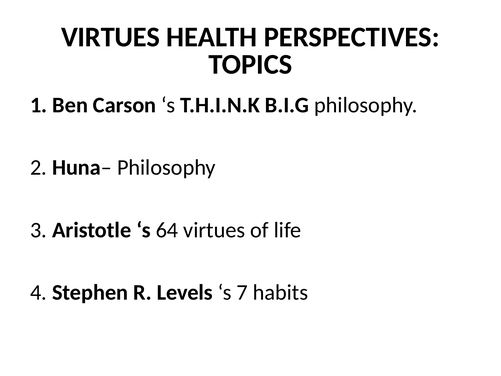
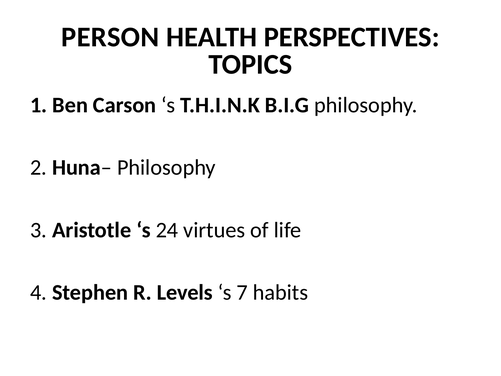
VIRTUES: VIRTUES -> PERSON (110, 37)
64: 64 -> 24 (167, 230)
